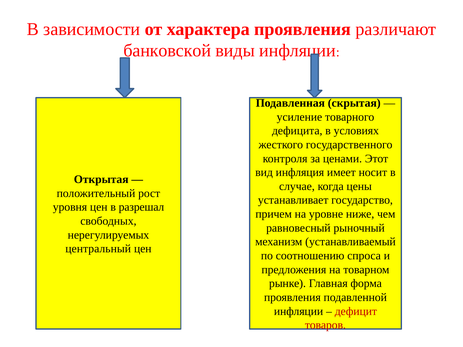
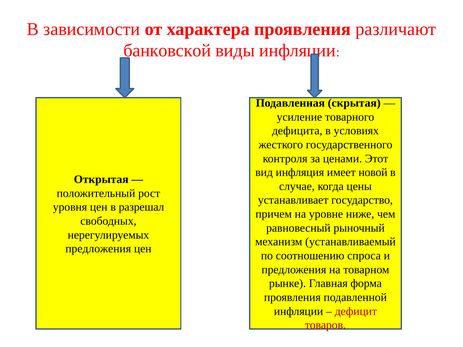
носит: носит -> новой (373, 173)
центральный: центральный -> предложения (98, 249)
